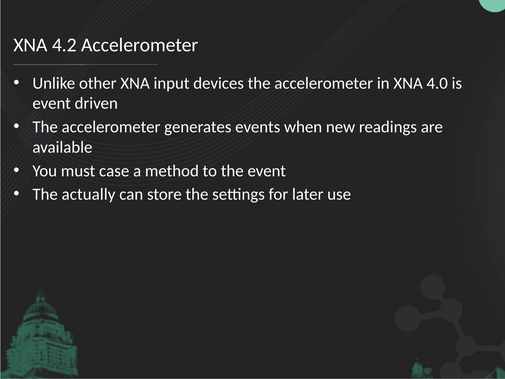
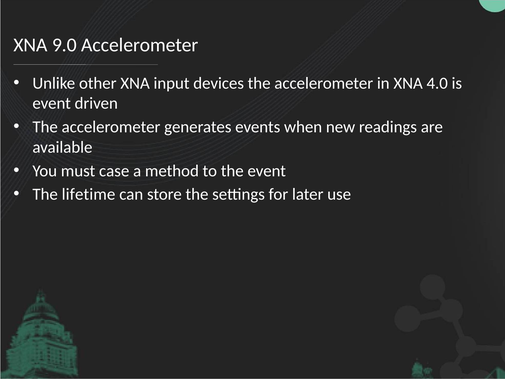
4.2: 4.2 -> 9.0 (64, 45)
actually: actually -> lifetime (89, 194)
